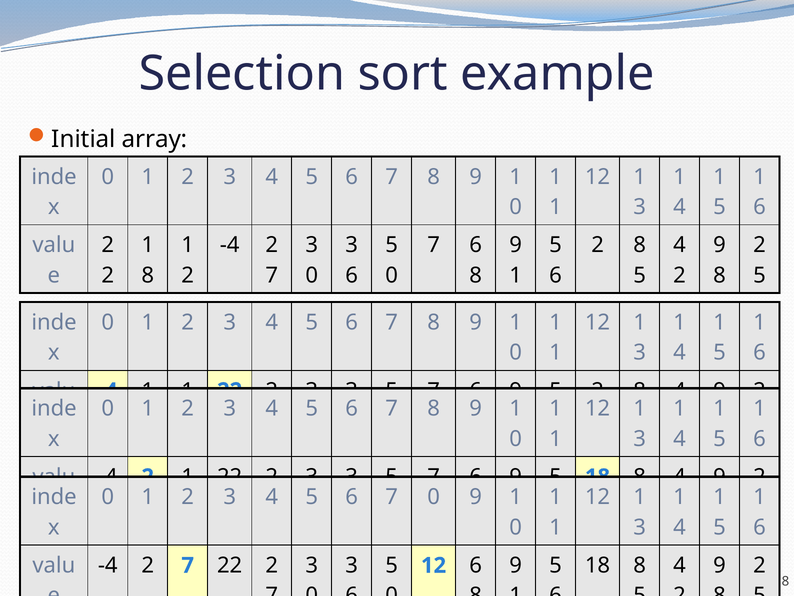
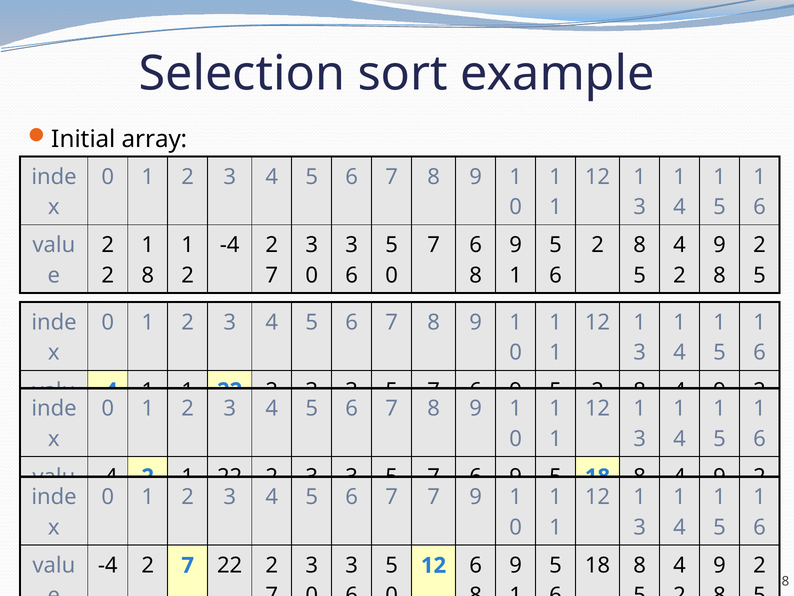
0: 0 -> 7 (434, 497)
